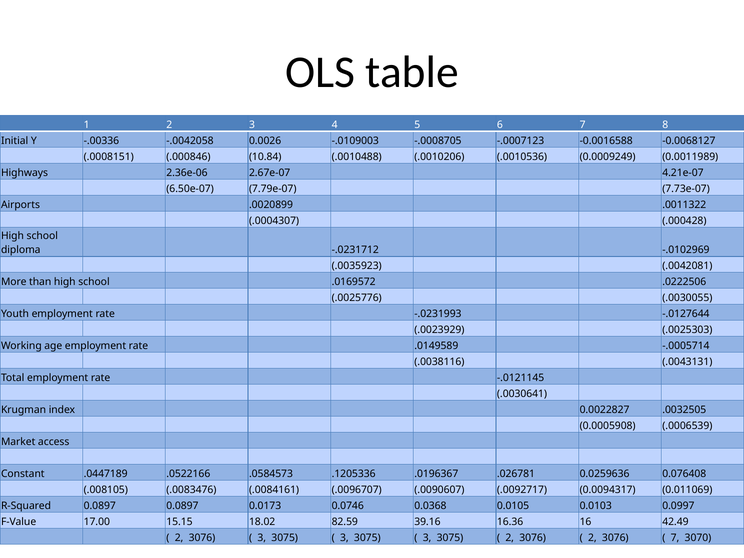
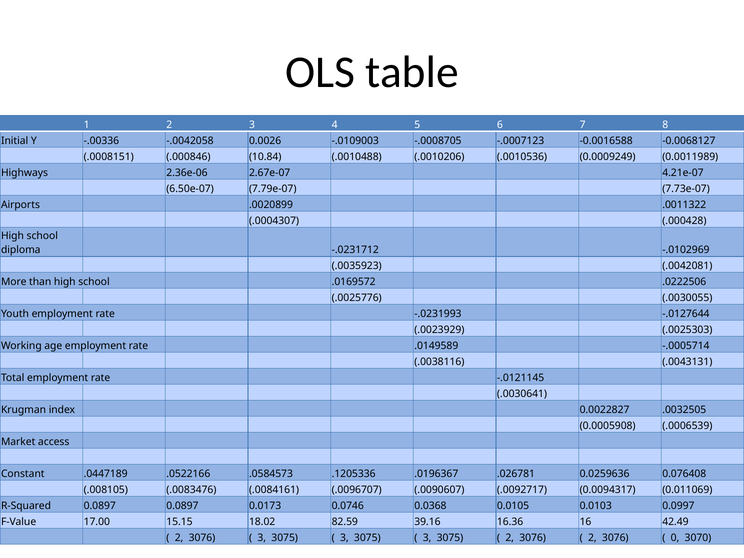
7: 7 -> 0 (675, 538)
